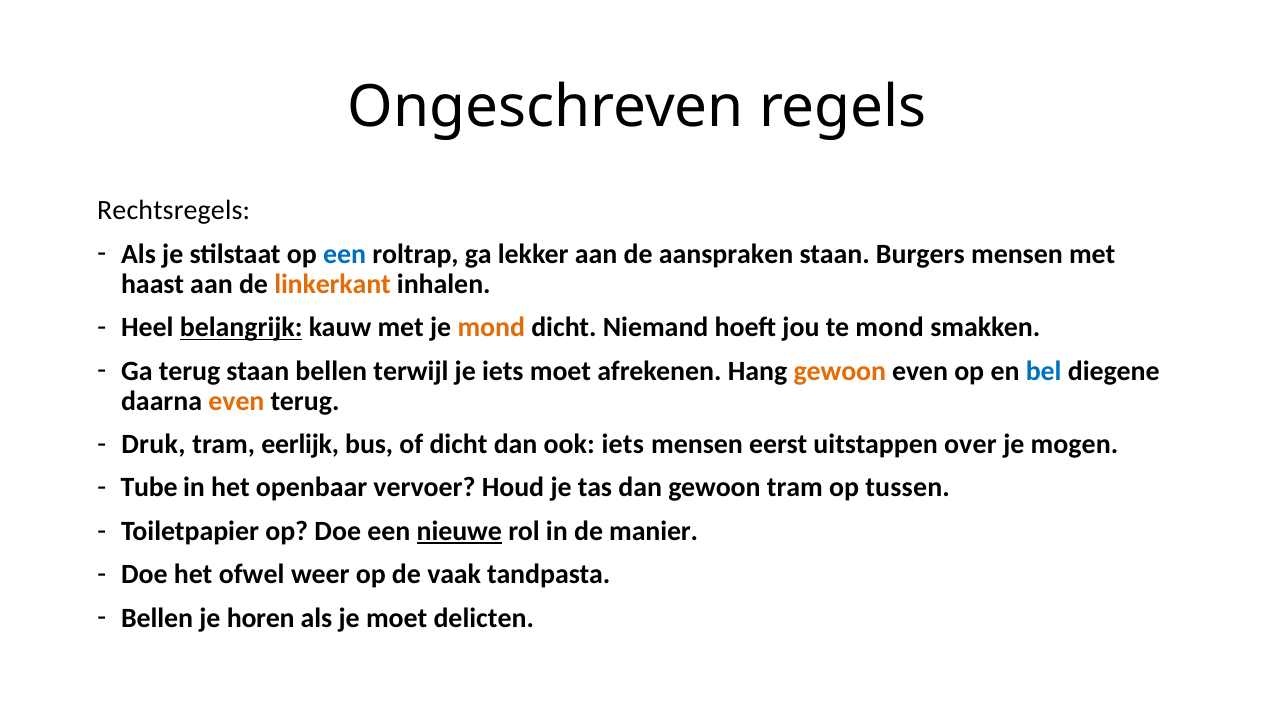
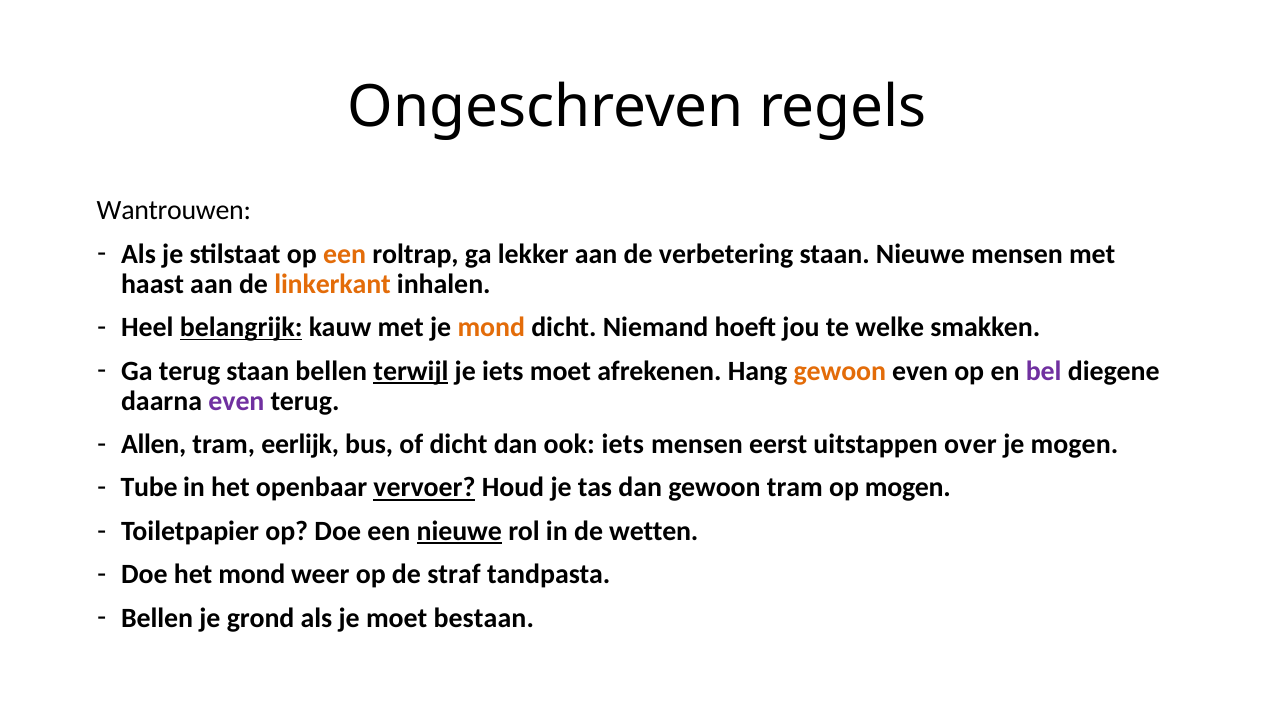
Rechtsregels: Rechtsregels -> Wantrouwen (174, 211)
een colour: blue -> orange (345, 254)
aanspraken: aanspraken -> verbetering (726, 254)
staan Burgers: Burgers -> Nieuwe (920, 254)
te mond: mond -> welke (890, 328)
terwijl underline: none -> present (411, 371)
bel colour: blue -> purple (1044, 371)
even colour: orange -> purple (236, 401)
Druk: Druk -> Allen (154, 444)
vervoer underline: none -> present (424, 488)
op tussen: tussen -> mogen (908, 488)
manier: manier -> wetten (654, 531)
het ofwel: ofwel -> mond (252, 575)
vaak: vaak -> straf (454, 575)
horen: horen -> grond (261, 618)
delicten: delicten -> bestaan (484, 618)
